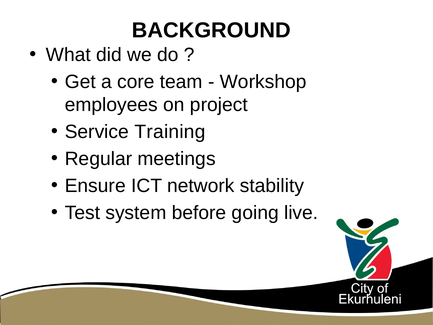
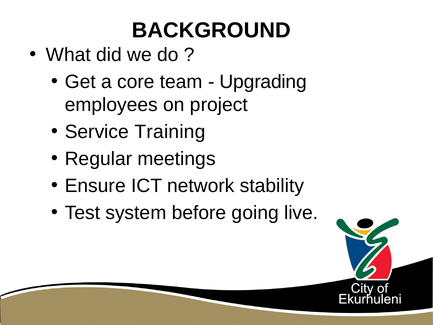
Workshop: Workshop -> Upgrading (263, 82)
